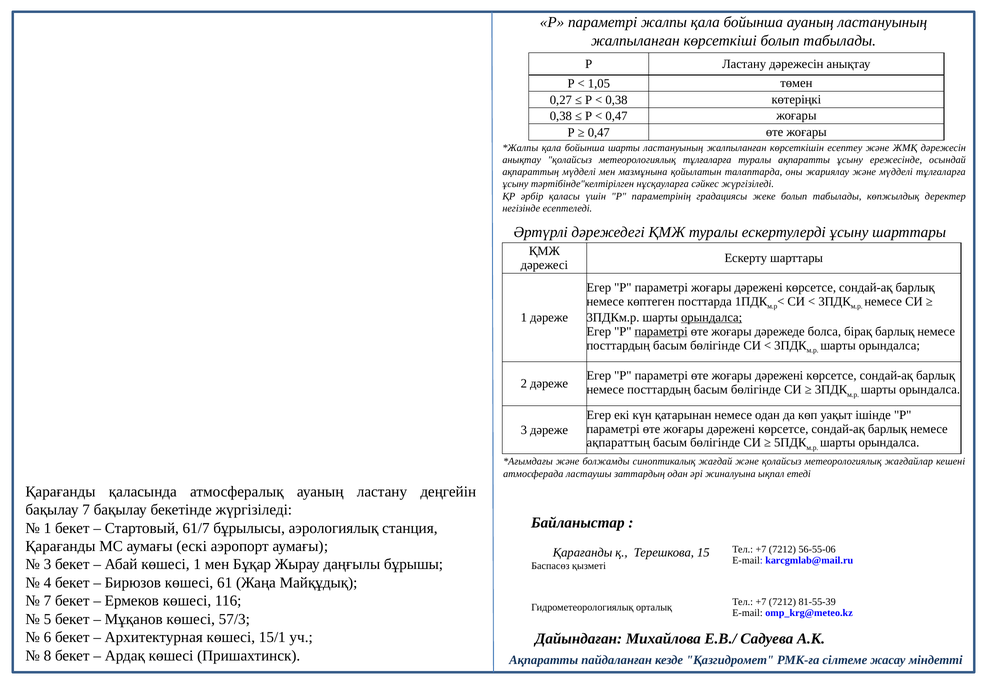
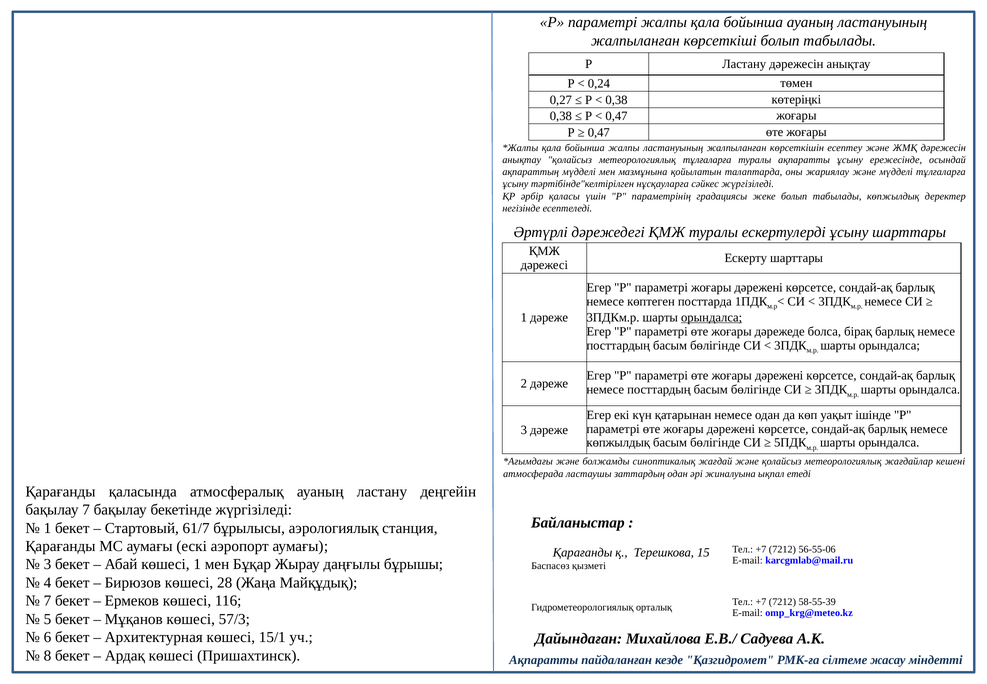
1,05: 1,05 -> 0,24 (599, 84)
бойынша шарты: шарты -> жалпы (624, 148)
параметрі underline: present -> none (661, 331)
ақпараттың: ақпараттың -> көпжылдық (618, 442)
61: 61 -> 28 (225, 582)
81-55-39: 81-55-39 -> 58-55-39 (817, 601)
